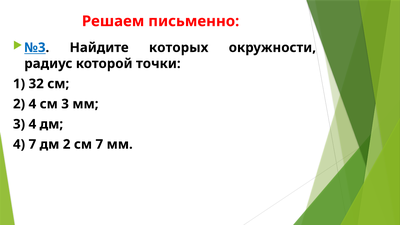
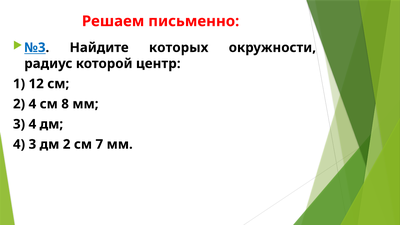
точки: точки -> центр (158, 64)
32: 32 -> 12 (36, 84)
см 3: 3 -> 8 (65, 104)
4 7: 7 -> 3 (32, 144)
